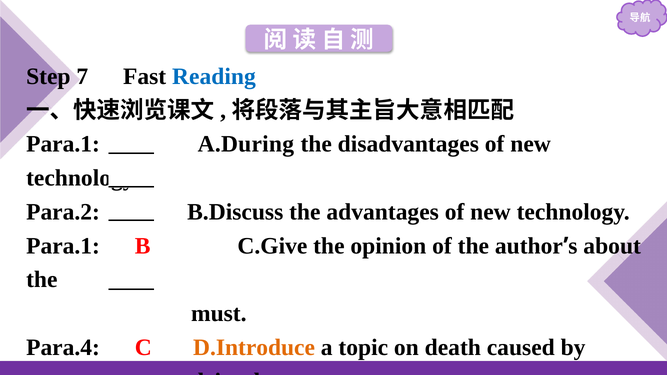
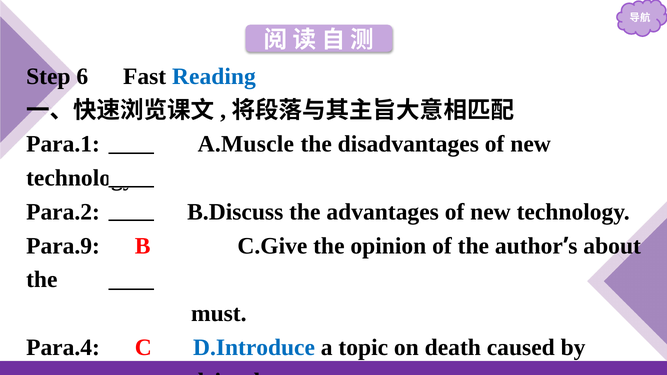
7: 7 -> 6 (82, 76)
A.During: A.During -> A.Muscle (246, 144)
Para.1: Para.1 -> Para.9 (63, 246)
D.Introduce colour: orange -> blue (254, 348)
